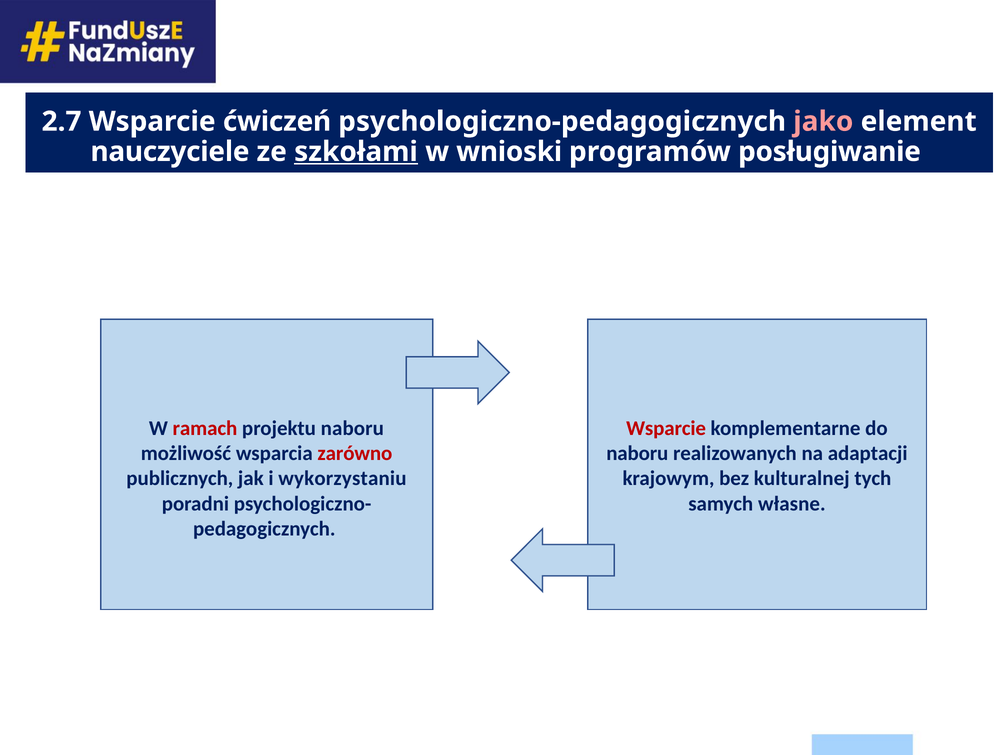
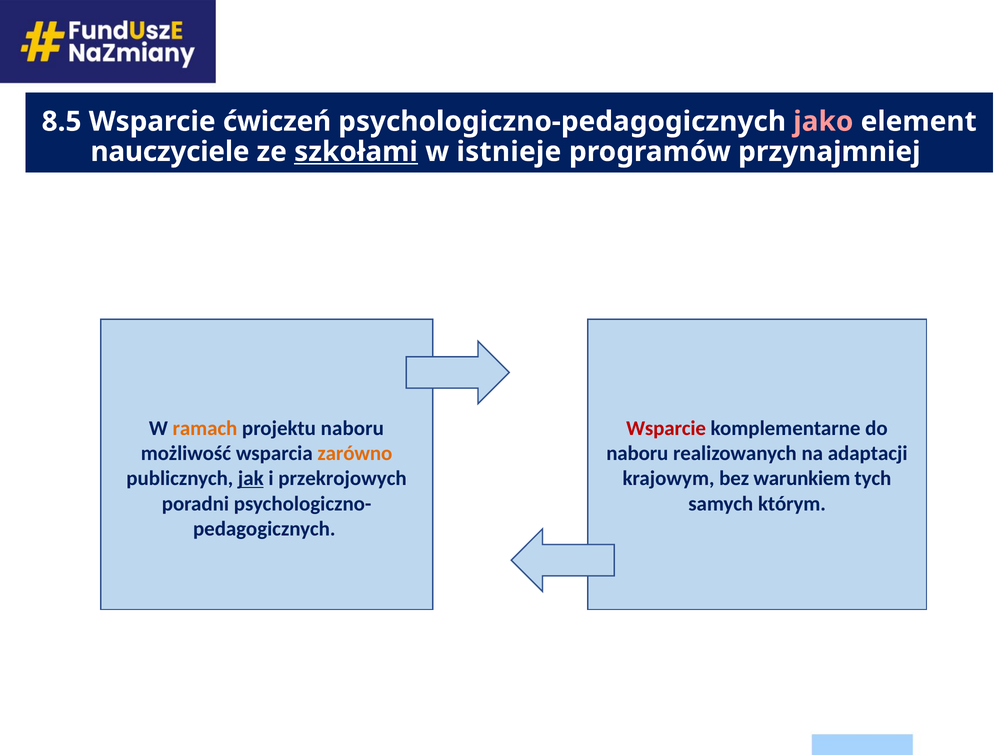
2.7: 2.7 -> 8.5 (62, 121)
wnioski: wnioski -> istnieje (509, 152)
posługiwanie: posługiwanie -> przynajmniej (829, 152)
ramach colour: red -> orange (205, 428)
zarówno colour: red -> orange (355, 453)
jak underline: none -> present (251, 478)
wykorzystaniu: wykorzystaniu -> przekrojowych (343, 478)
kulturalnej: kulturalnej -> warunkiem (802, 478)
własne: własne -> którym (792, 503)
